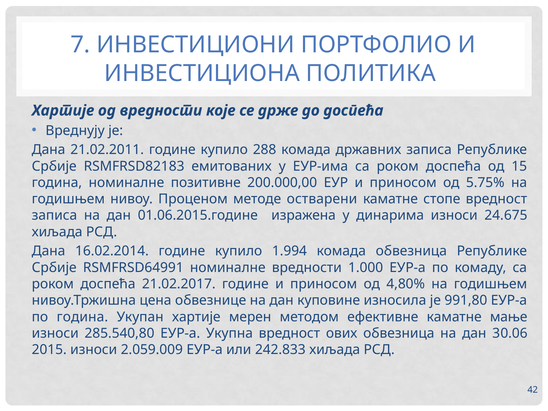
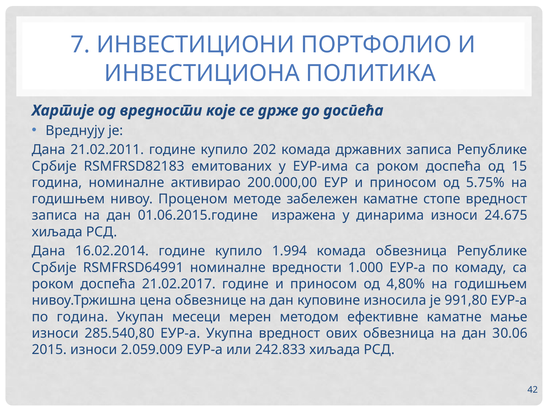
288: 288 -> 202 (265, 150)
позитивне: позитивне -> активирао (206, 183)
остварени: остварени -> забележен (322, 199)
Укупан хартије: хартије -> месеци (196, 317)
